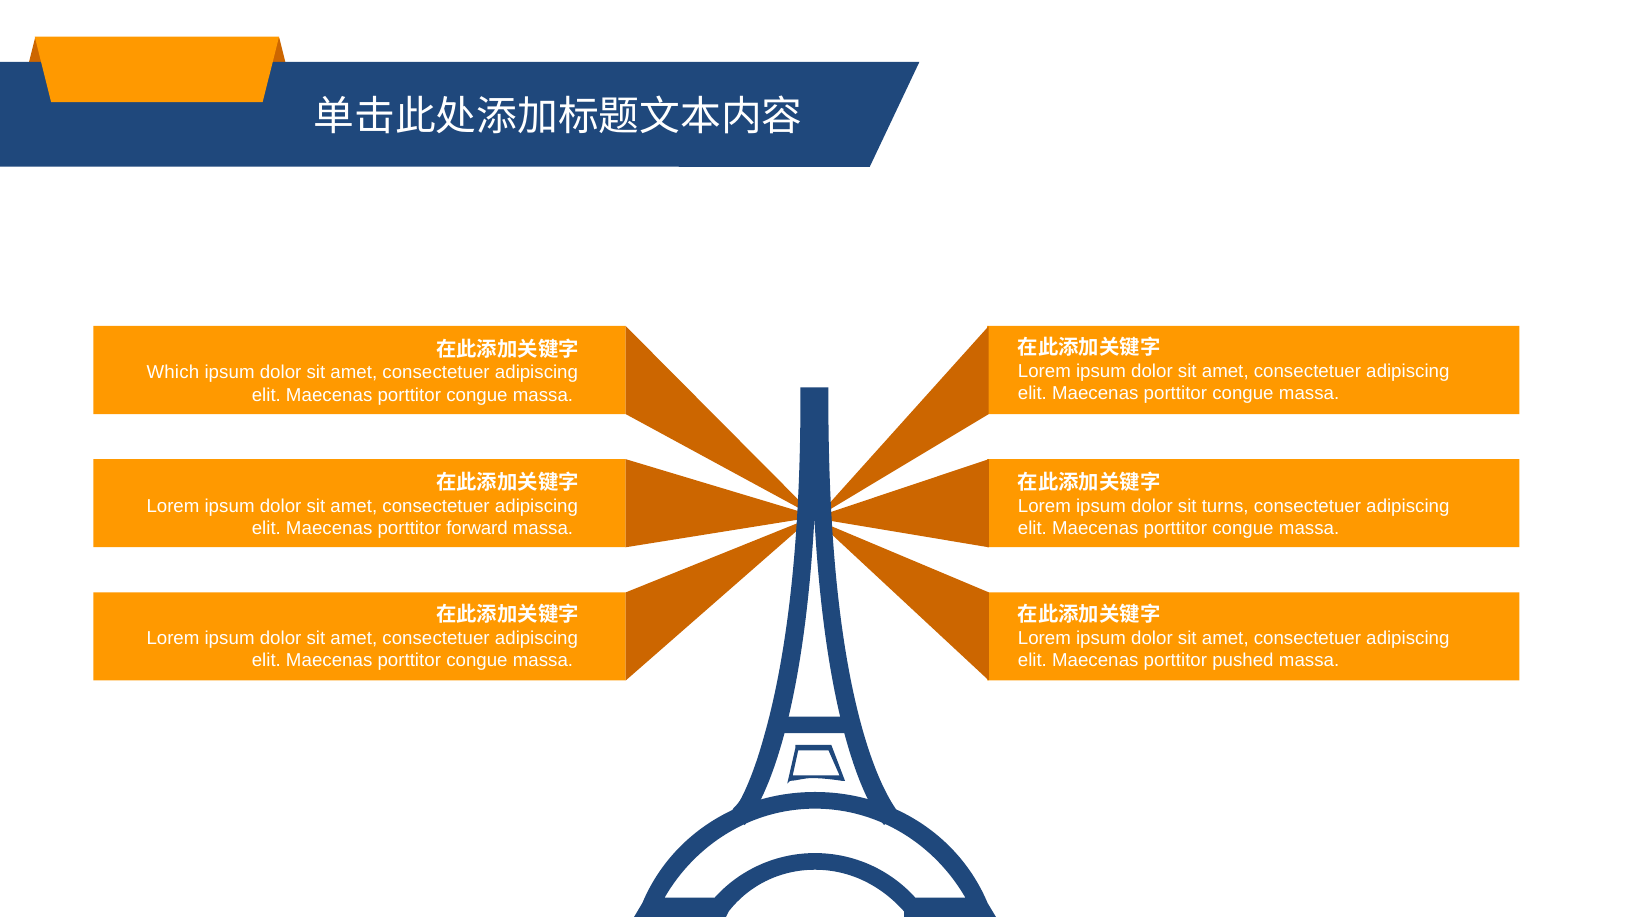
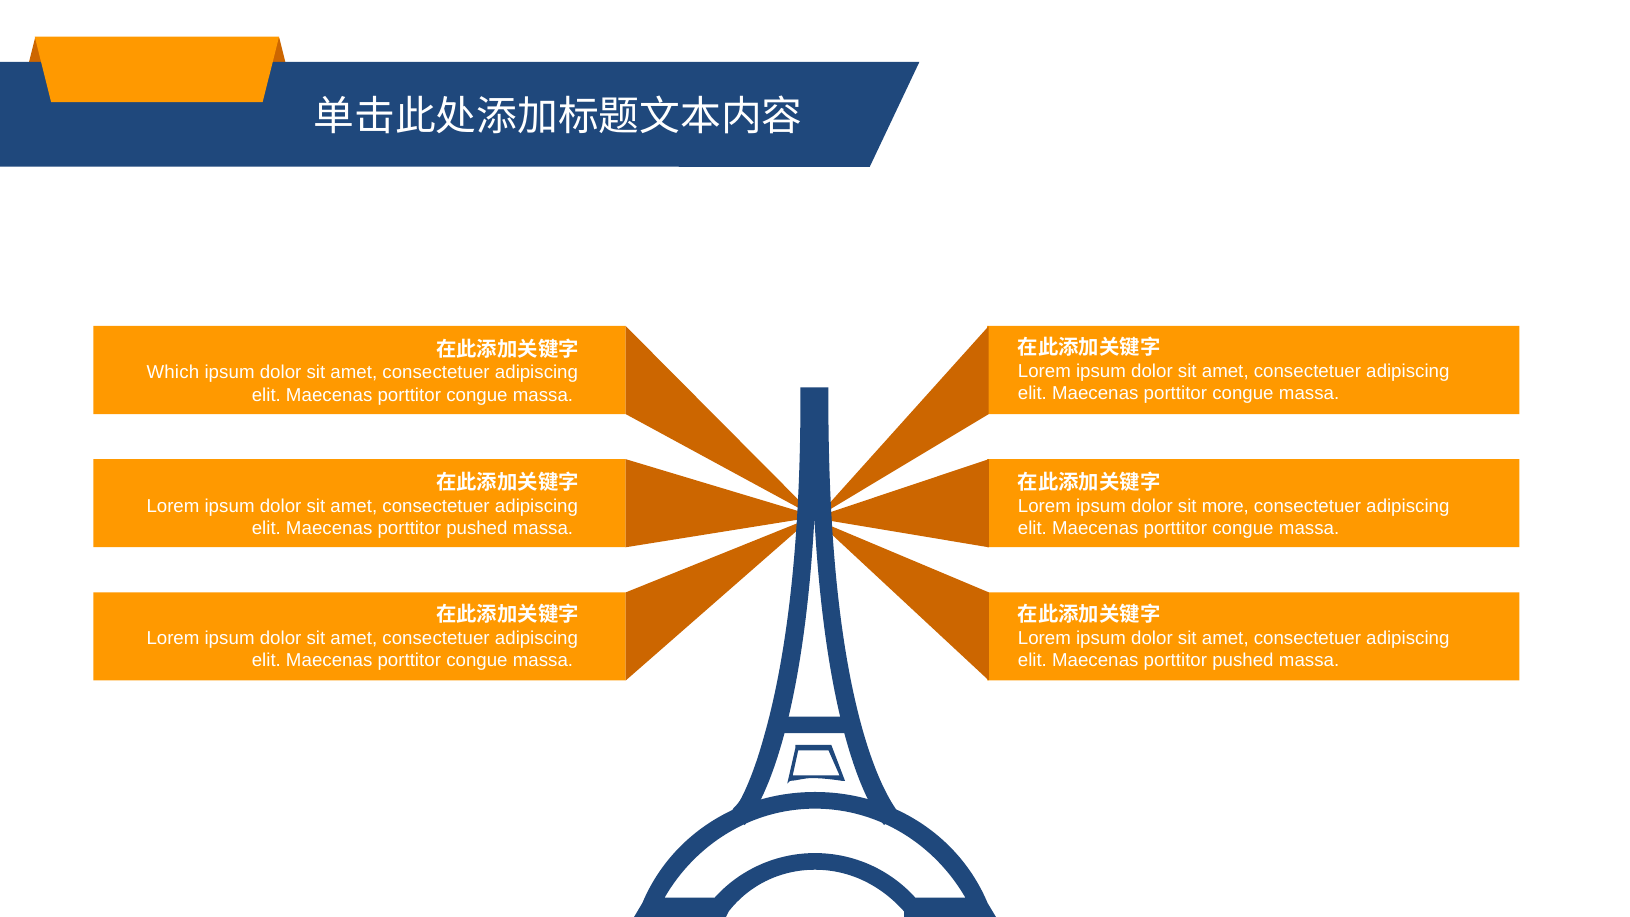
turns: turns -> more (1225, 506)
forward: forward -> pushed (477, 528)
